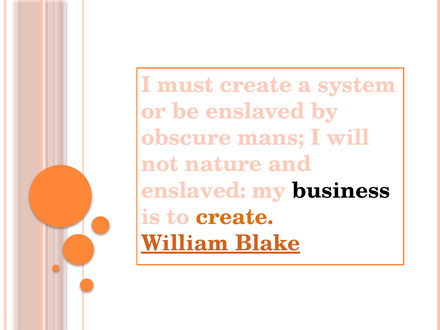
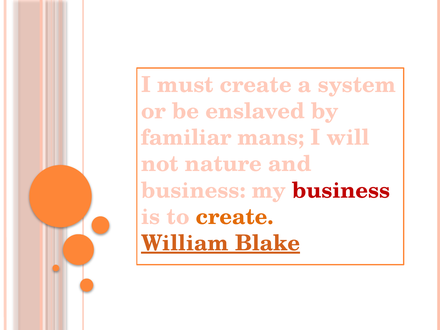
obscure: obscure -> familiar (186, 138)
enslaved: enslaved -> business (193, 190)
business colour: black -> red (341, 190)
